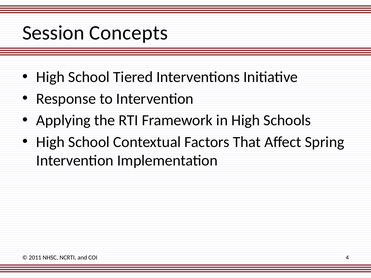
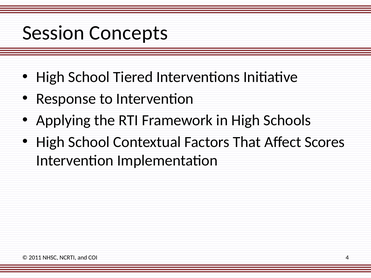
Spring: Spring -> Scores (325, 142)
